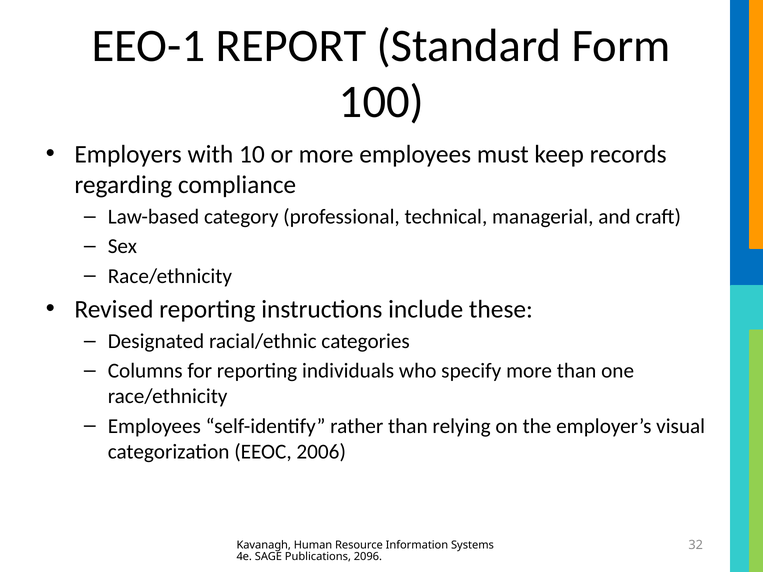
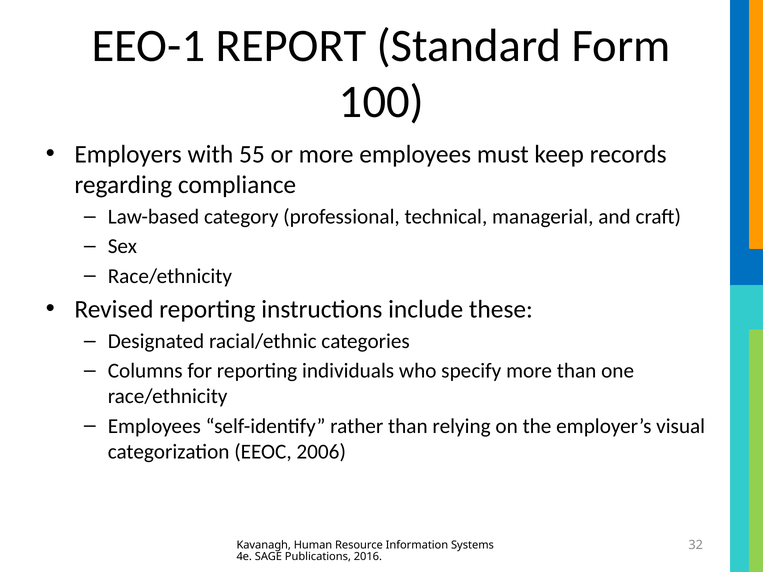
10: 10 -> 55 (252, 154)
2096: 2096 -> 2016 (368, 557)
